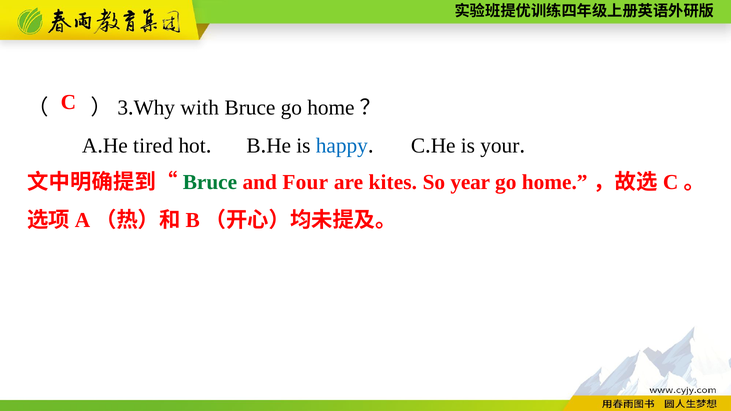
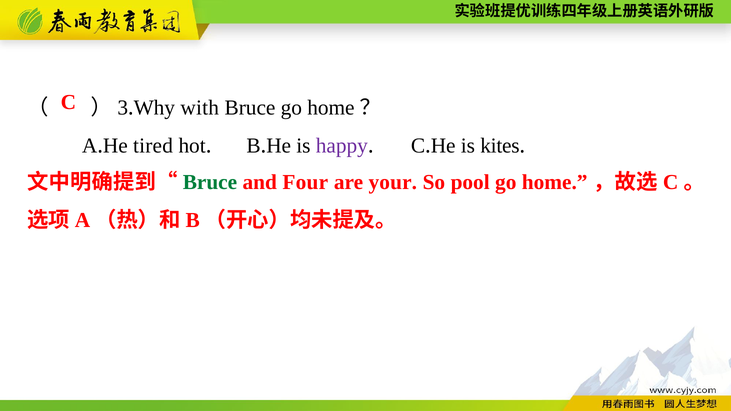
happy colour: blue -> purple (342, 146)
your: your -> kites (500, 146)
kites: kites -> your (393, 182)
year: year -> pool (470, 182)
